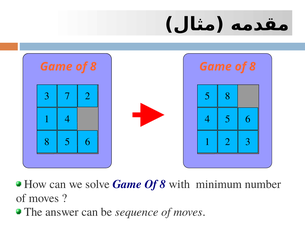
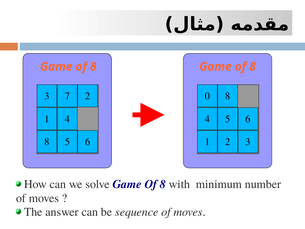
7 5: 5 -> 0 (207, 96)
